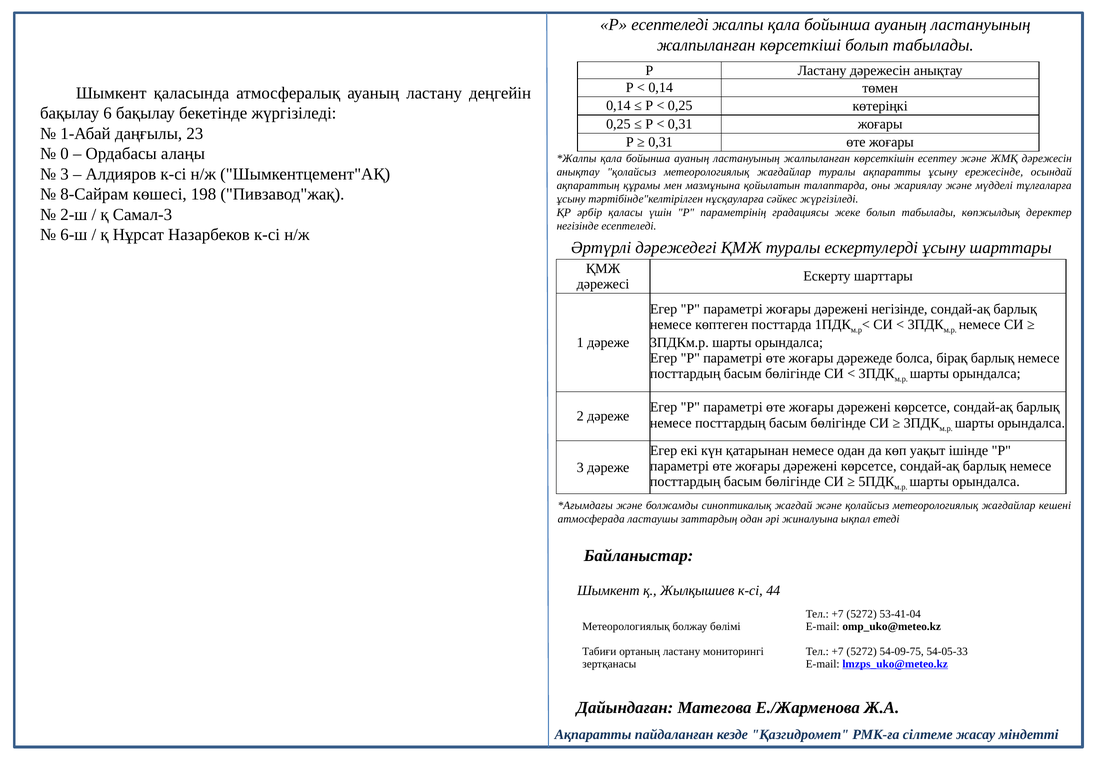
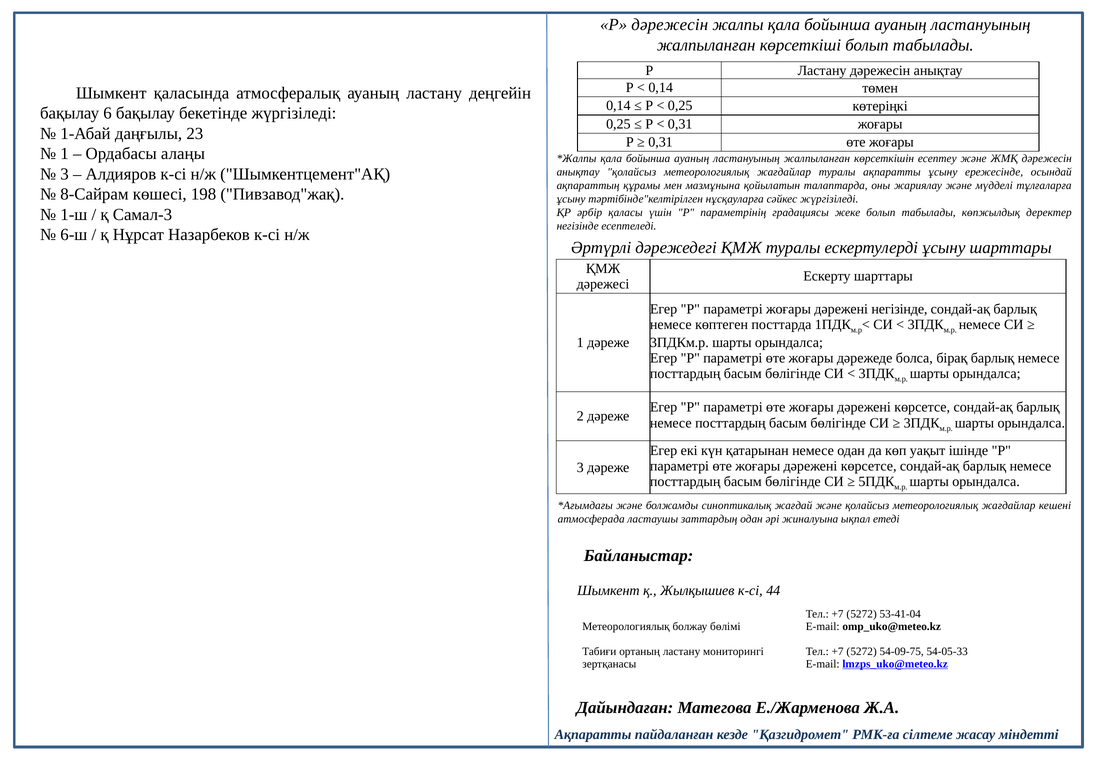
Р есептеледі: есептеледі -> дәрежесін (670, 25)
0: 0 -> 1 (65, 154)
2-ш: 2-ш -> 1-ш (74, 214)
